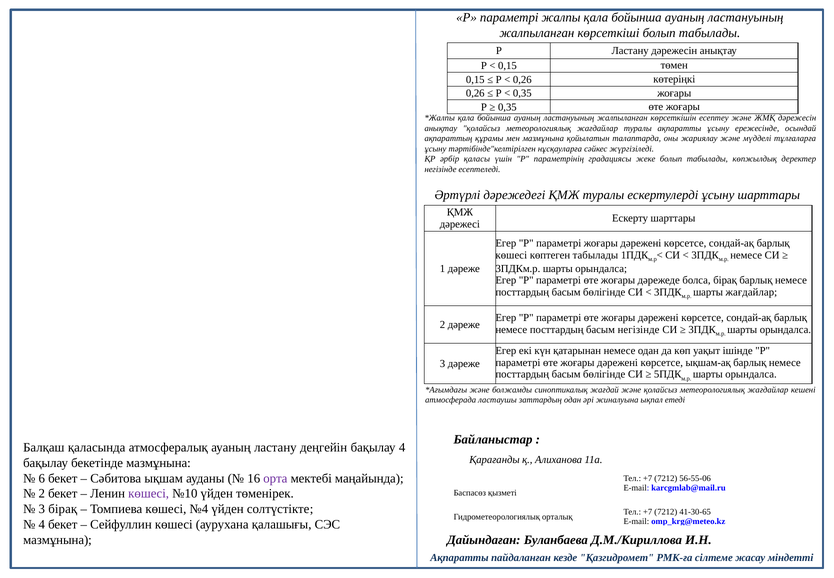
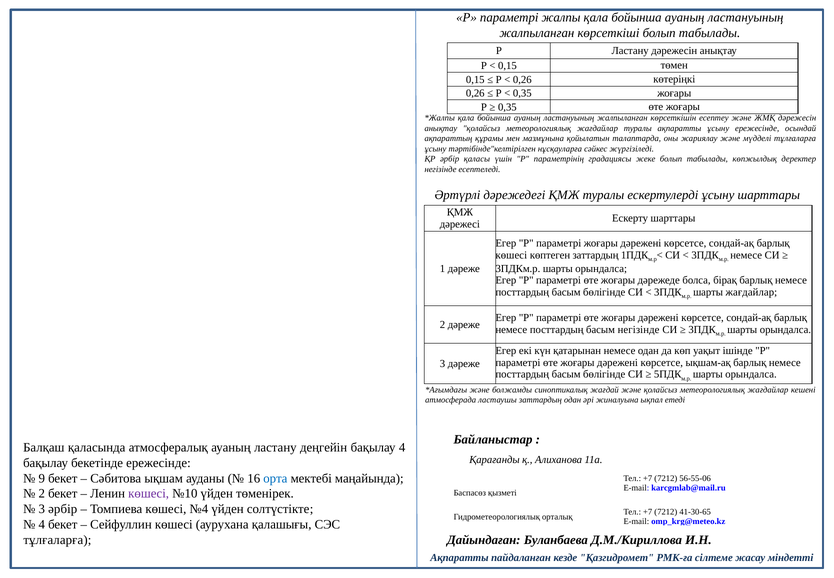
көптеген табылады: табылады -> заттардың (596, 255)
бекетінде мазмұнына: мазмұнына -> ережесінде (158, 462)
6: 6 -> 9 (42, 478)
орта colour: purple -> blue (275, 478)
3 бірақ: бірақ -> әрбір (63, 509)
мазмұнына: мазмұнына -> тұлғаларға (57, 539)
